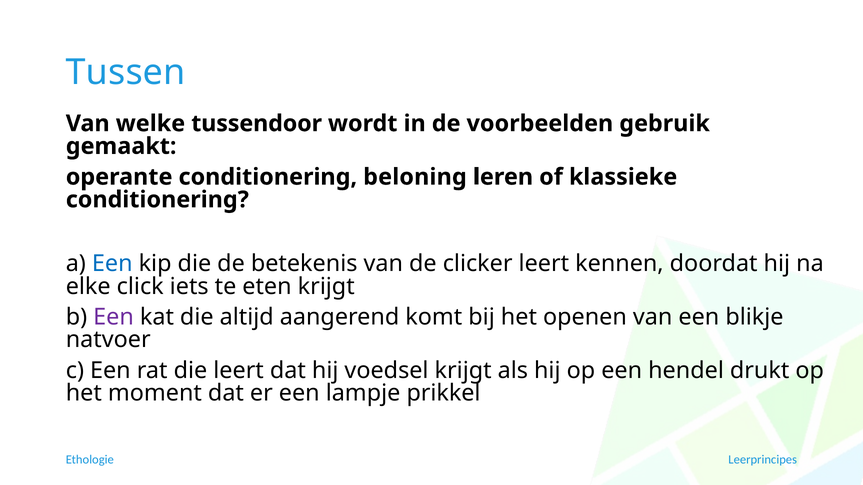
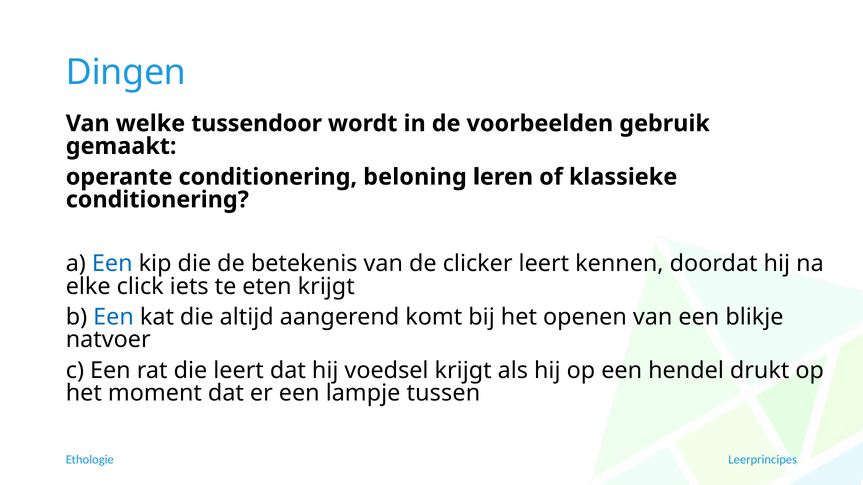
Tussen: Tussen -> Dingen (126, 73)
Een colour: purple -> blue (114, 317)
prikkel: prikkel -> tussen (443, 394)
